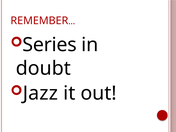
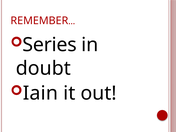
Jazz: Jazz -> Iain (40, 93)
